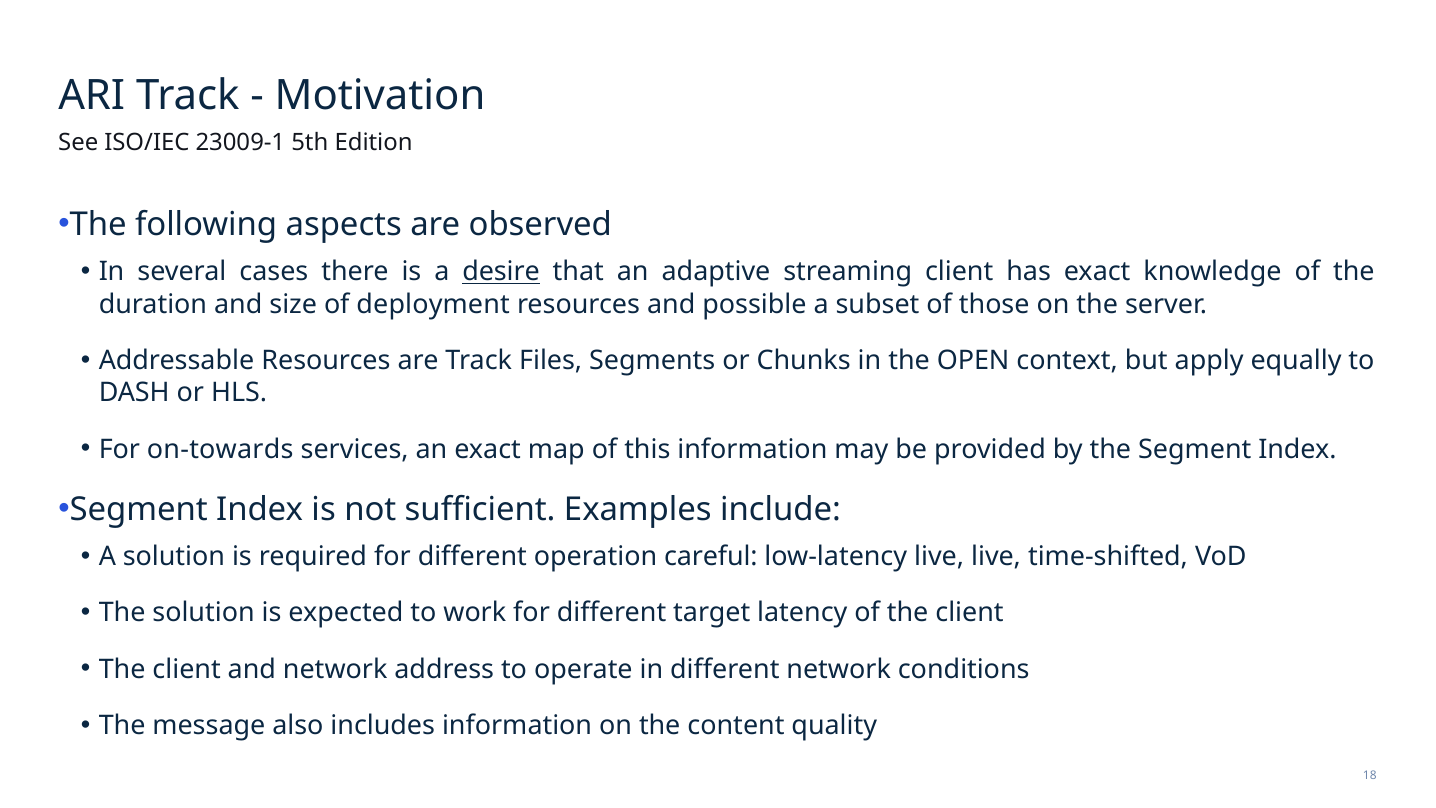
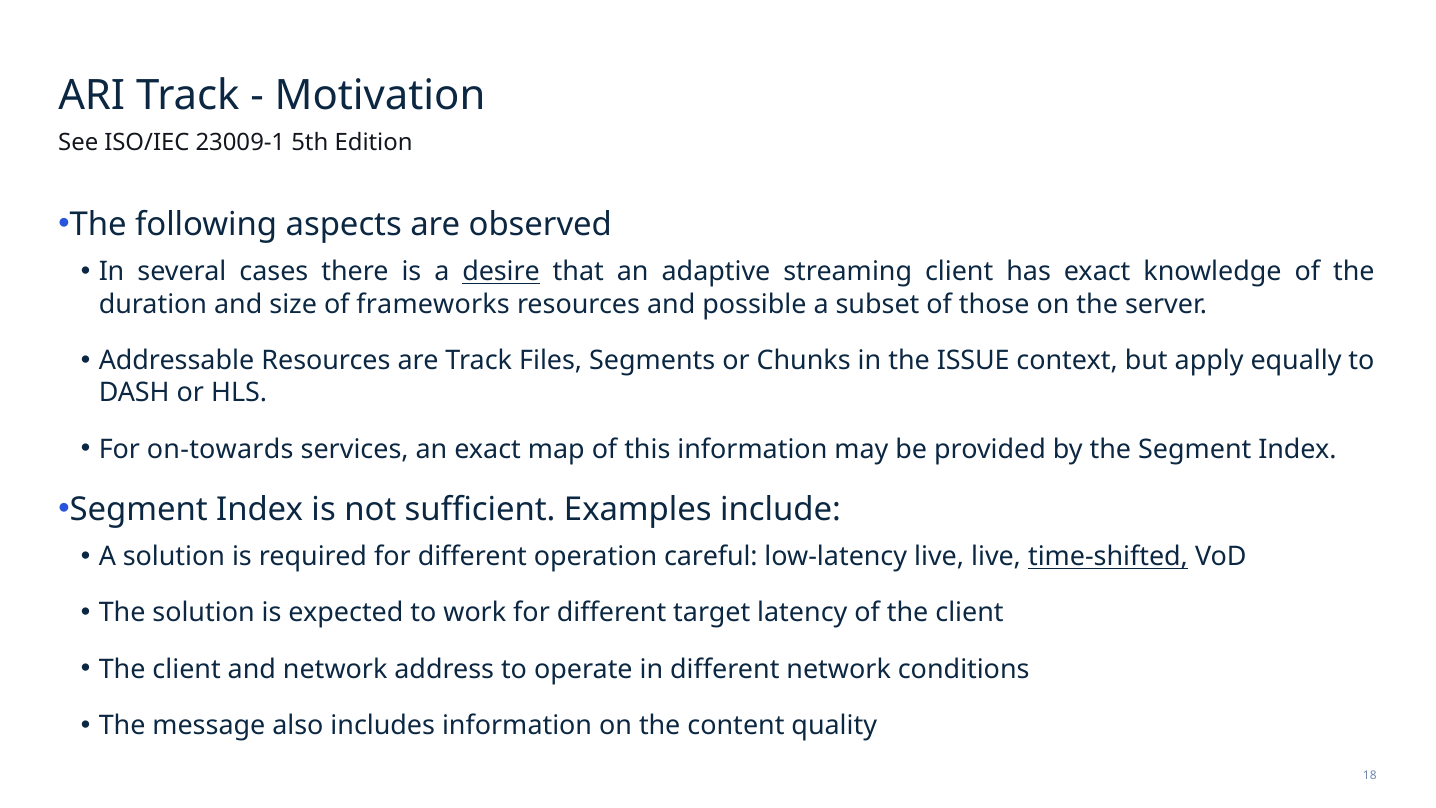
deployment: deployment -> frameworks (433, 304)
OPEN: OPEN -> ISSUE (973, 360)
time-shifted underline: none -> present (1108, 557)
